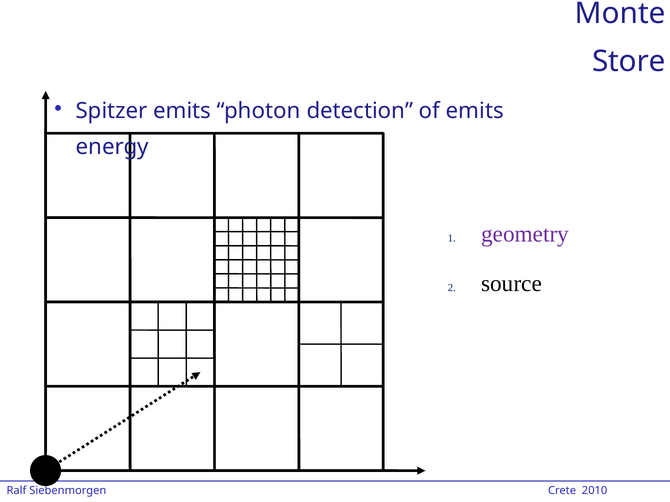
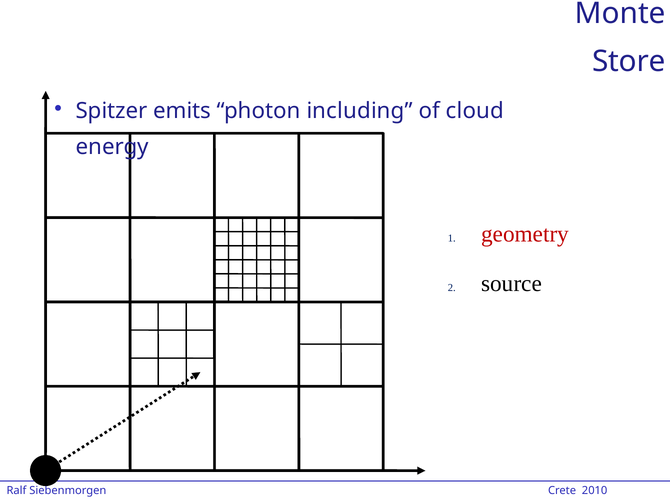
detection: detection -> including (360, 111)
of emits: emits -> cloud (475, 111)
geometry colour: purple -> red (525, 234)
